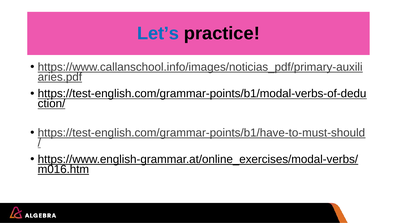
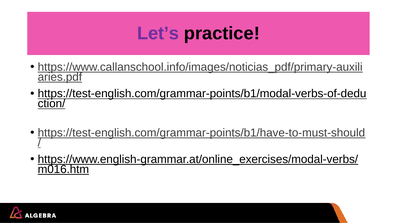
Let’s colour: blue -> purple (158, 33)
